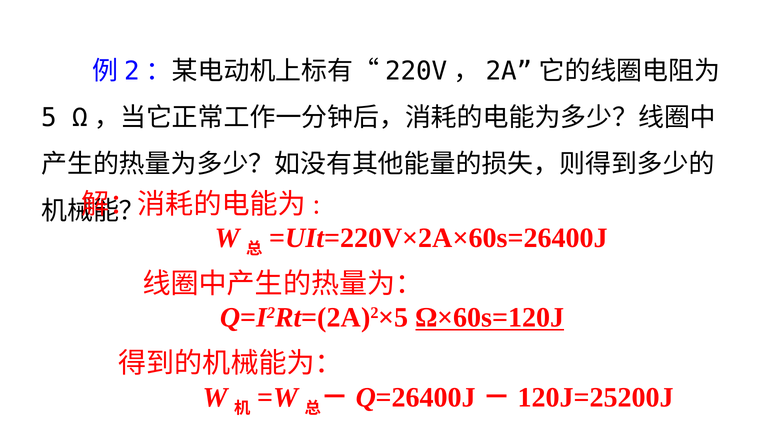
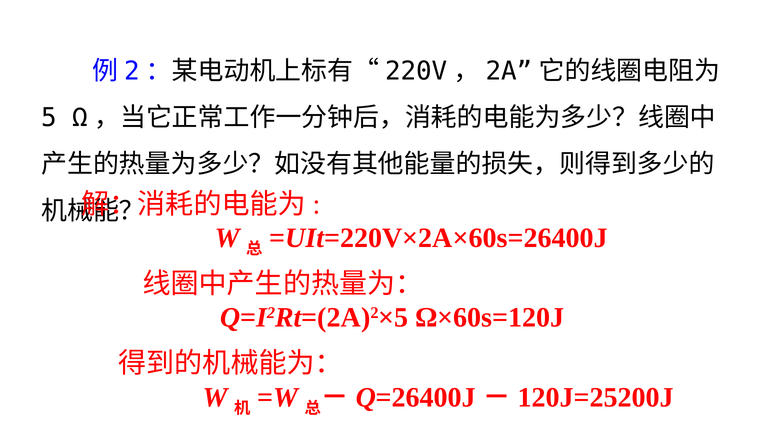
Ω×60s=120J underline: present -> none (490, 318)
